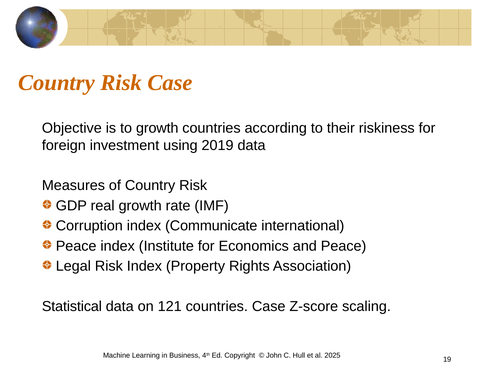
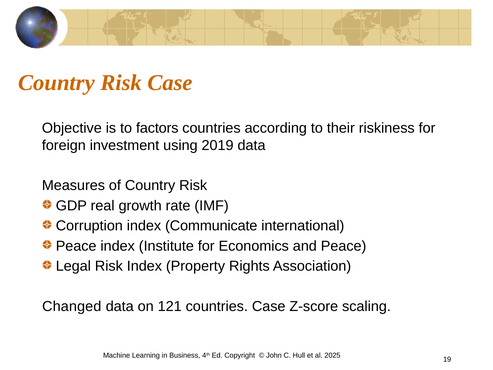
to growth: growth -> factors (157, 128)
Statistical: Statistical -> Changed (72, 306)
